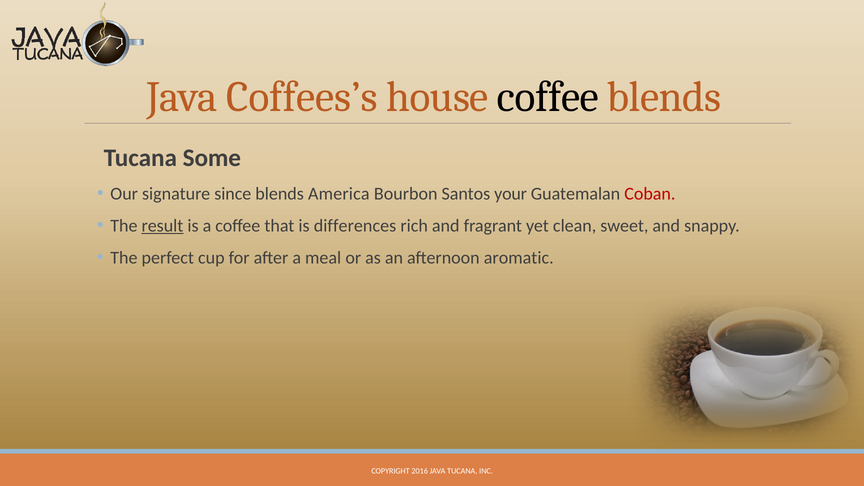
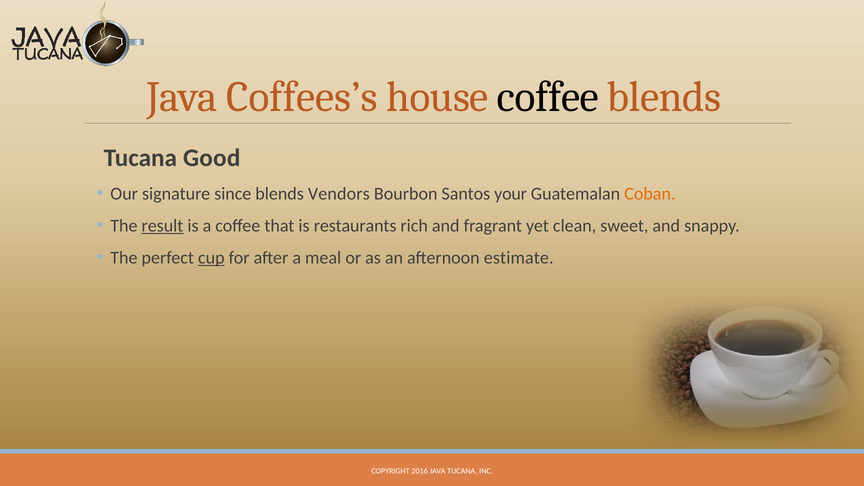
Some: Some -> Good (212, 158)
America: America -> Vendors (339, 194)
Coban colour: red -> orange (650, 194)
differences: differences -> restaurants (355, 226)
cup underline: none -> present (211, 258)
aromatic: aromatic -> estimate (519, 258)
